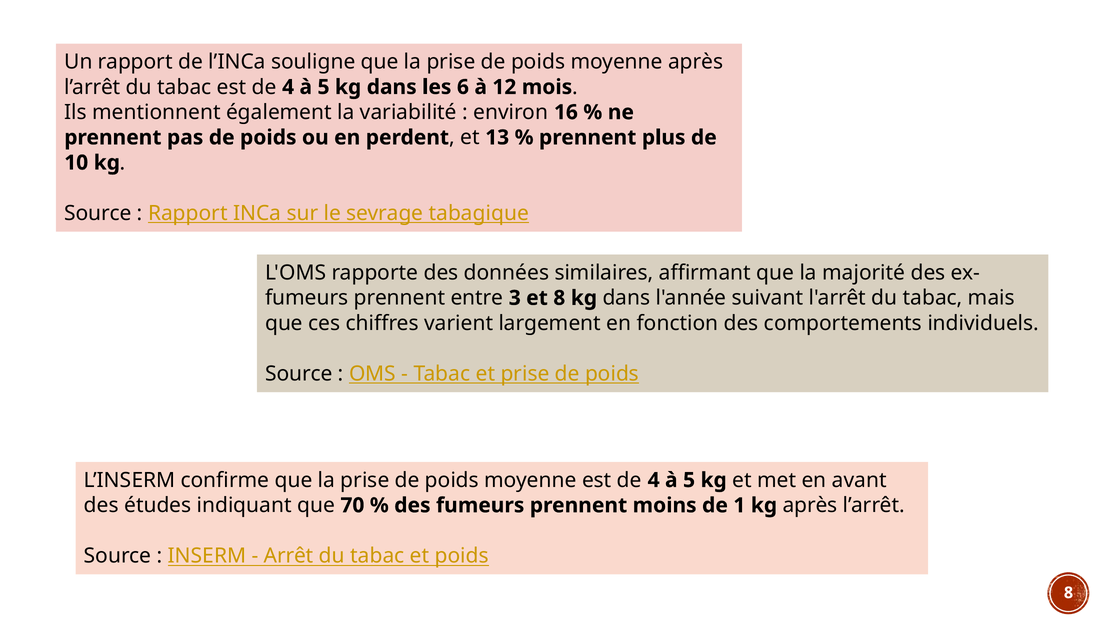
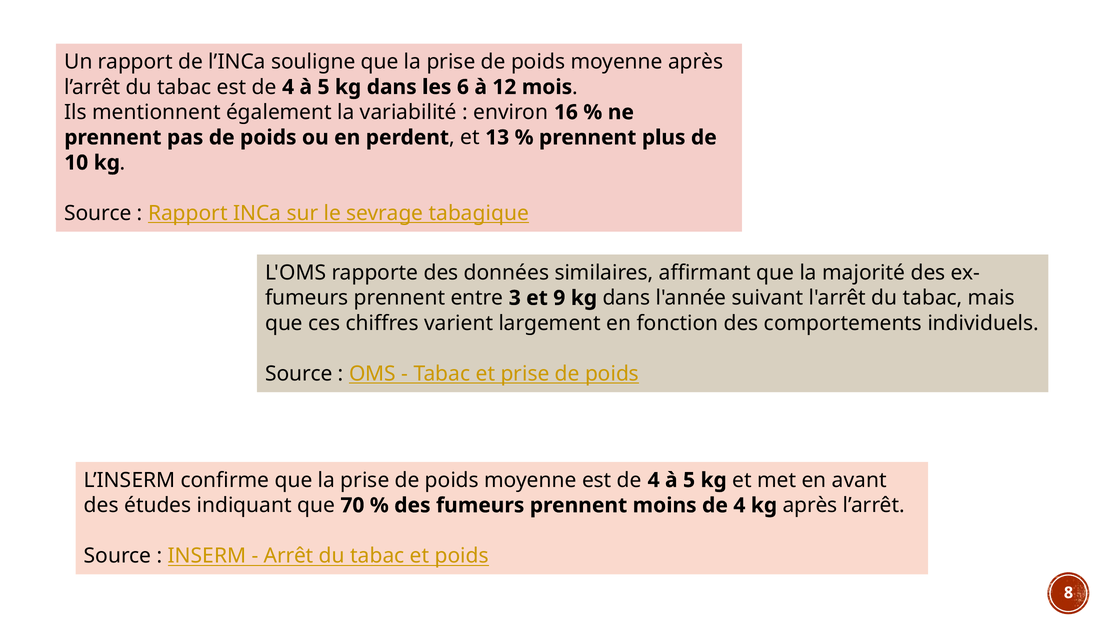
et 8: 8 -> 9 (559, 298)
moins de 1: 1 -> 4 (739, 505)
